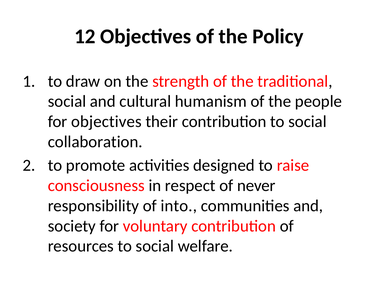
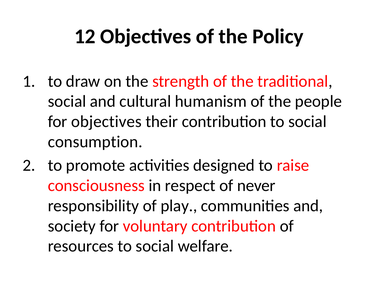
collaboration: collaboration -> consumption (95, 142)
into: into -> play (179, 205)
